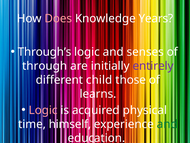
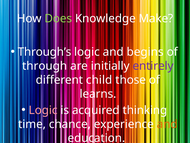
Does colour: pink -> light green (58, 18)
Years: Years -> Make (156, 18)
senses: senses -> begins (145, 52)
physical: physical -> thinking (145, 110)
himself: himself -> chance (70, 124)
and colour: green -> orange (167, 124)
